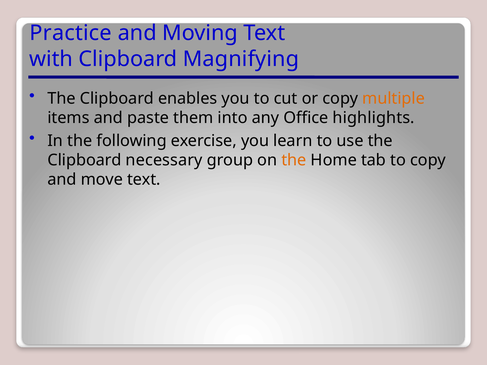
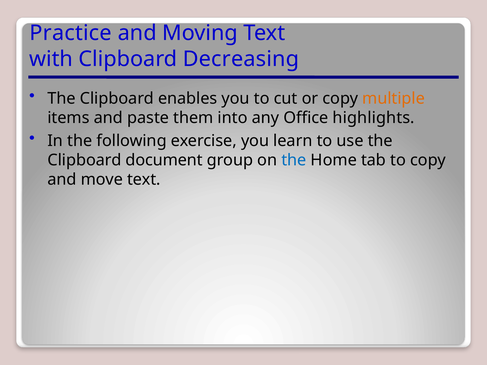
Magnifying: Magnifying -> Decreasing (241, 59)
necessary: necessary -> document (164, 160)
the colour: orange -> blue (294, 160)
